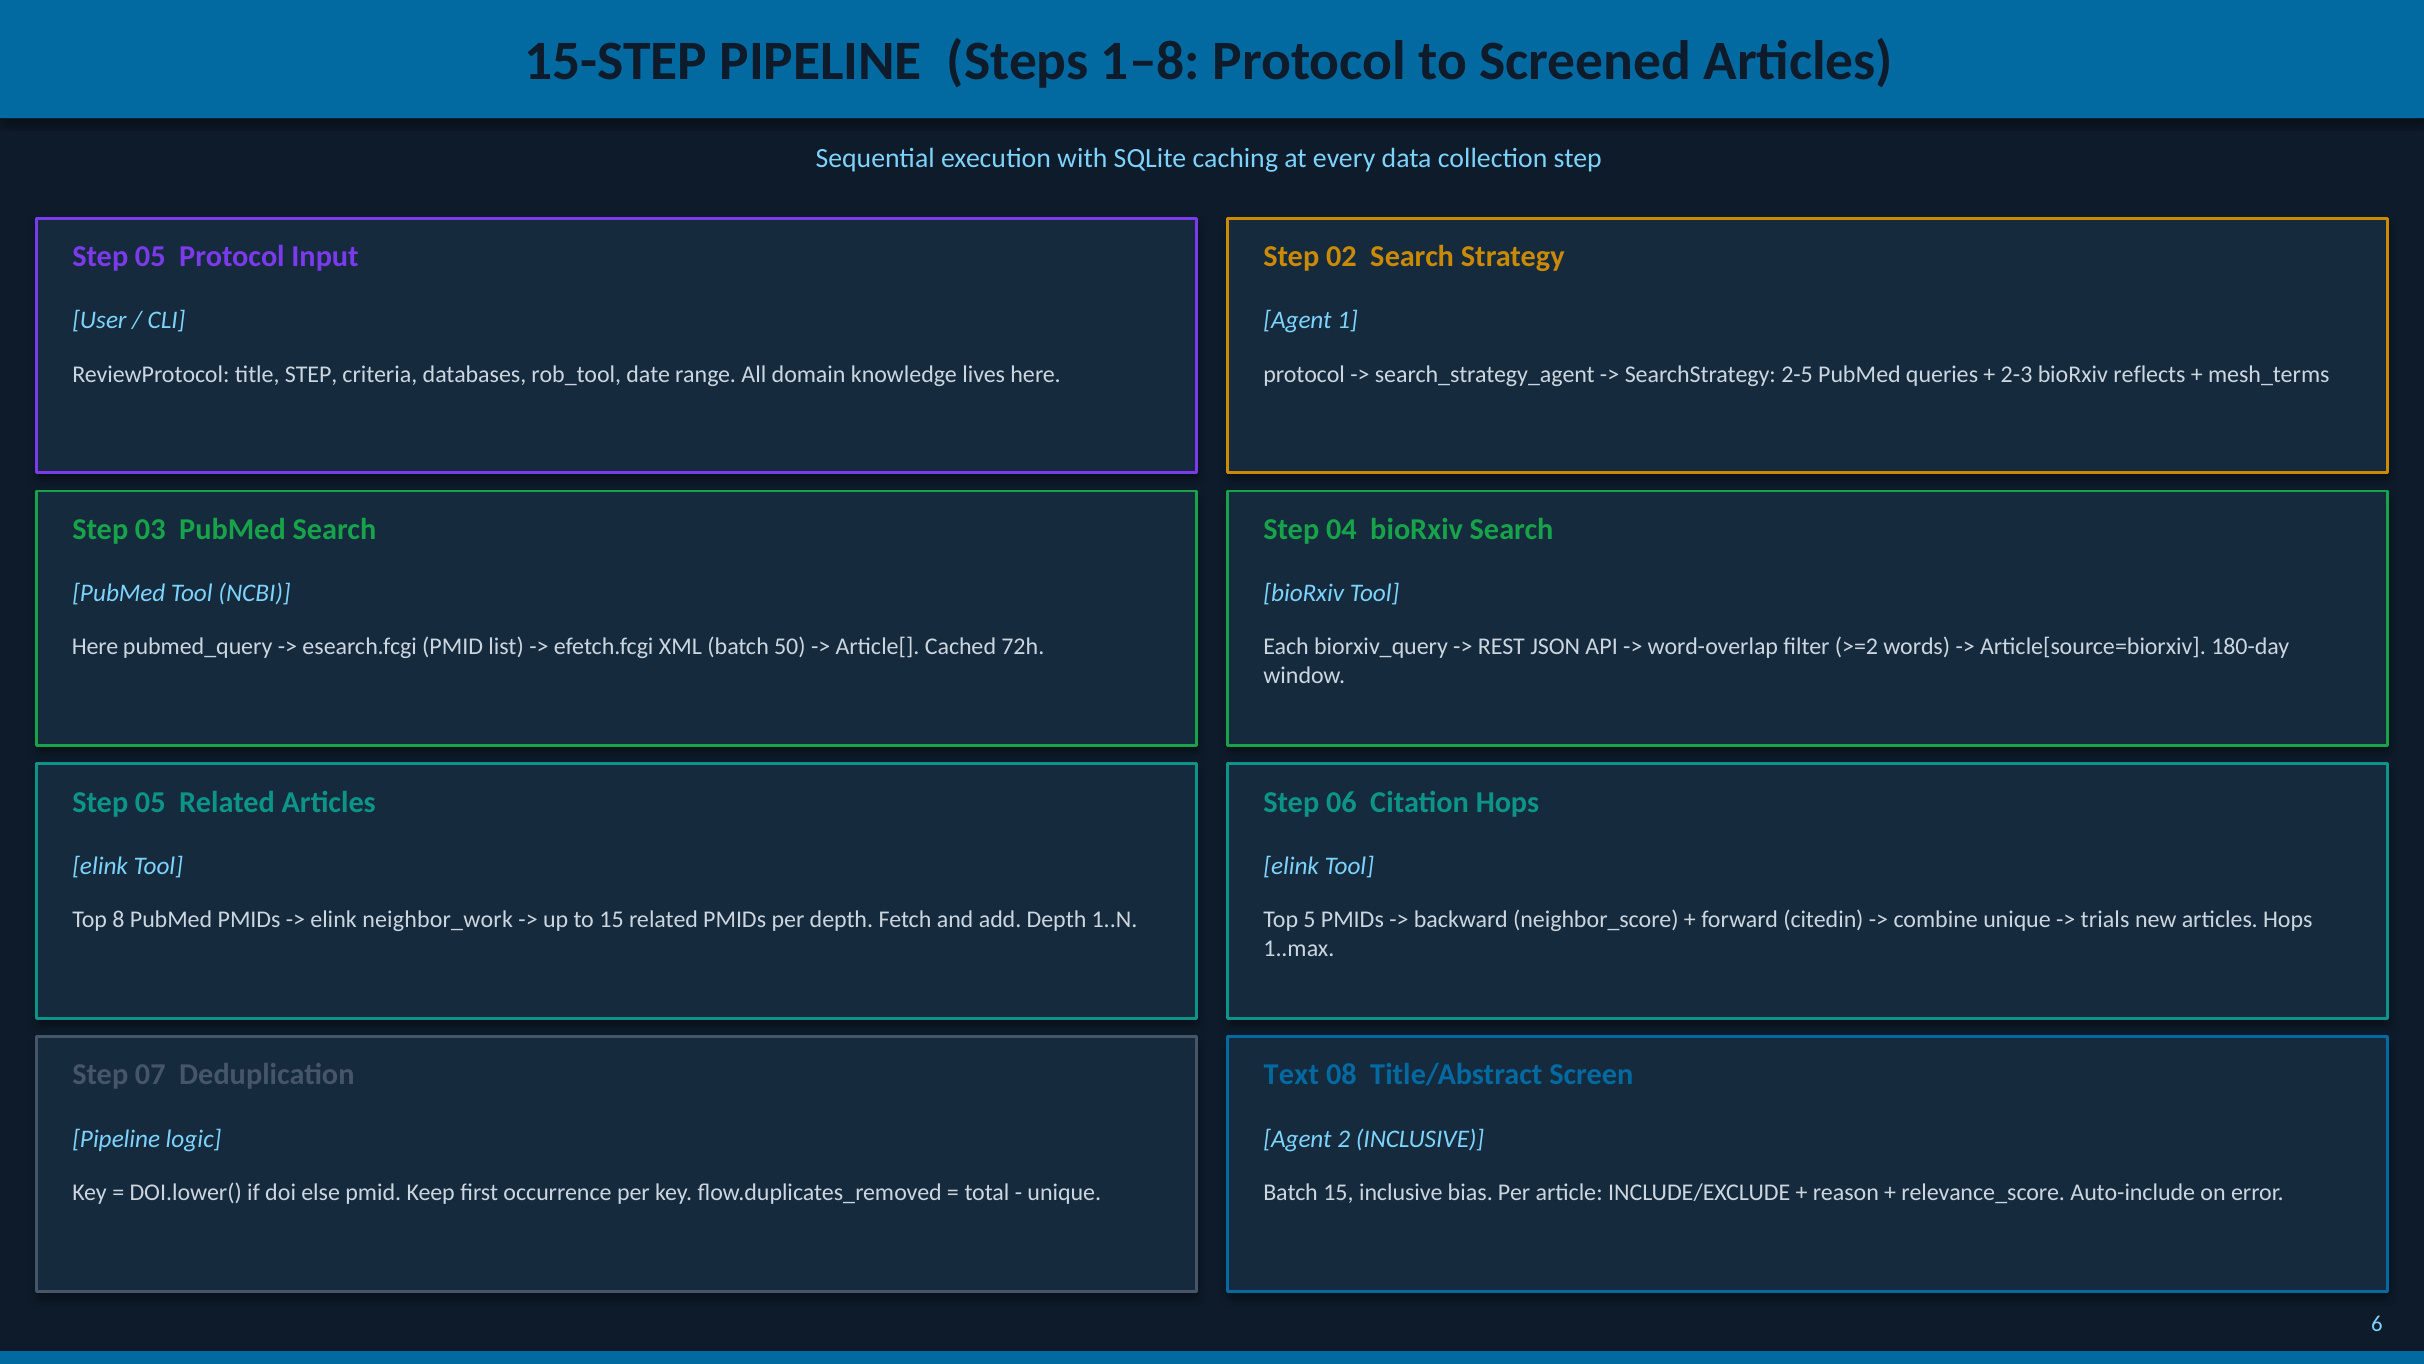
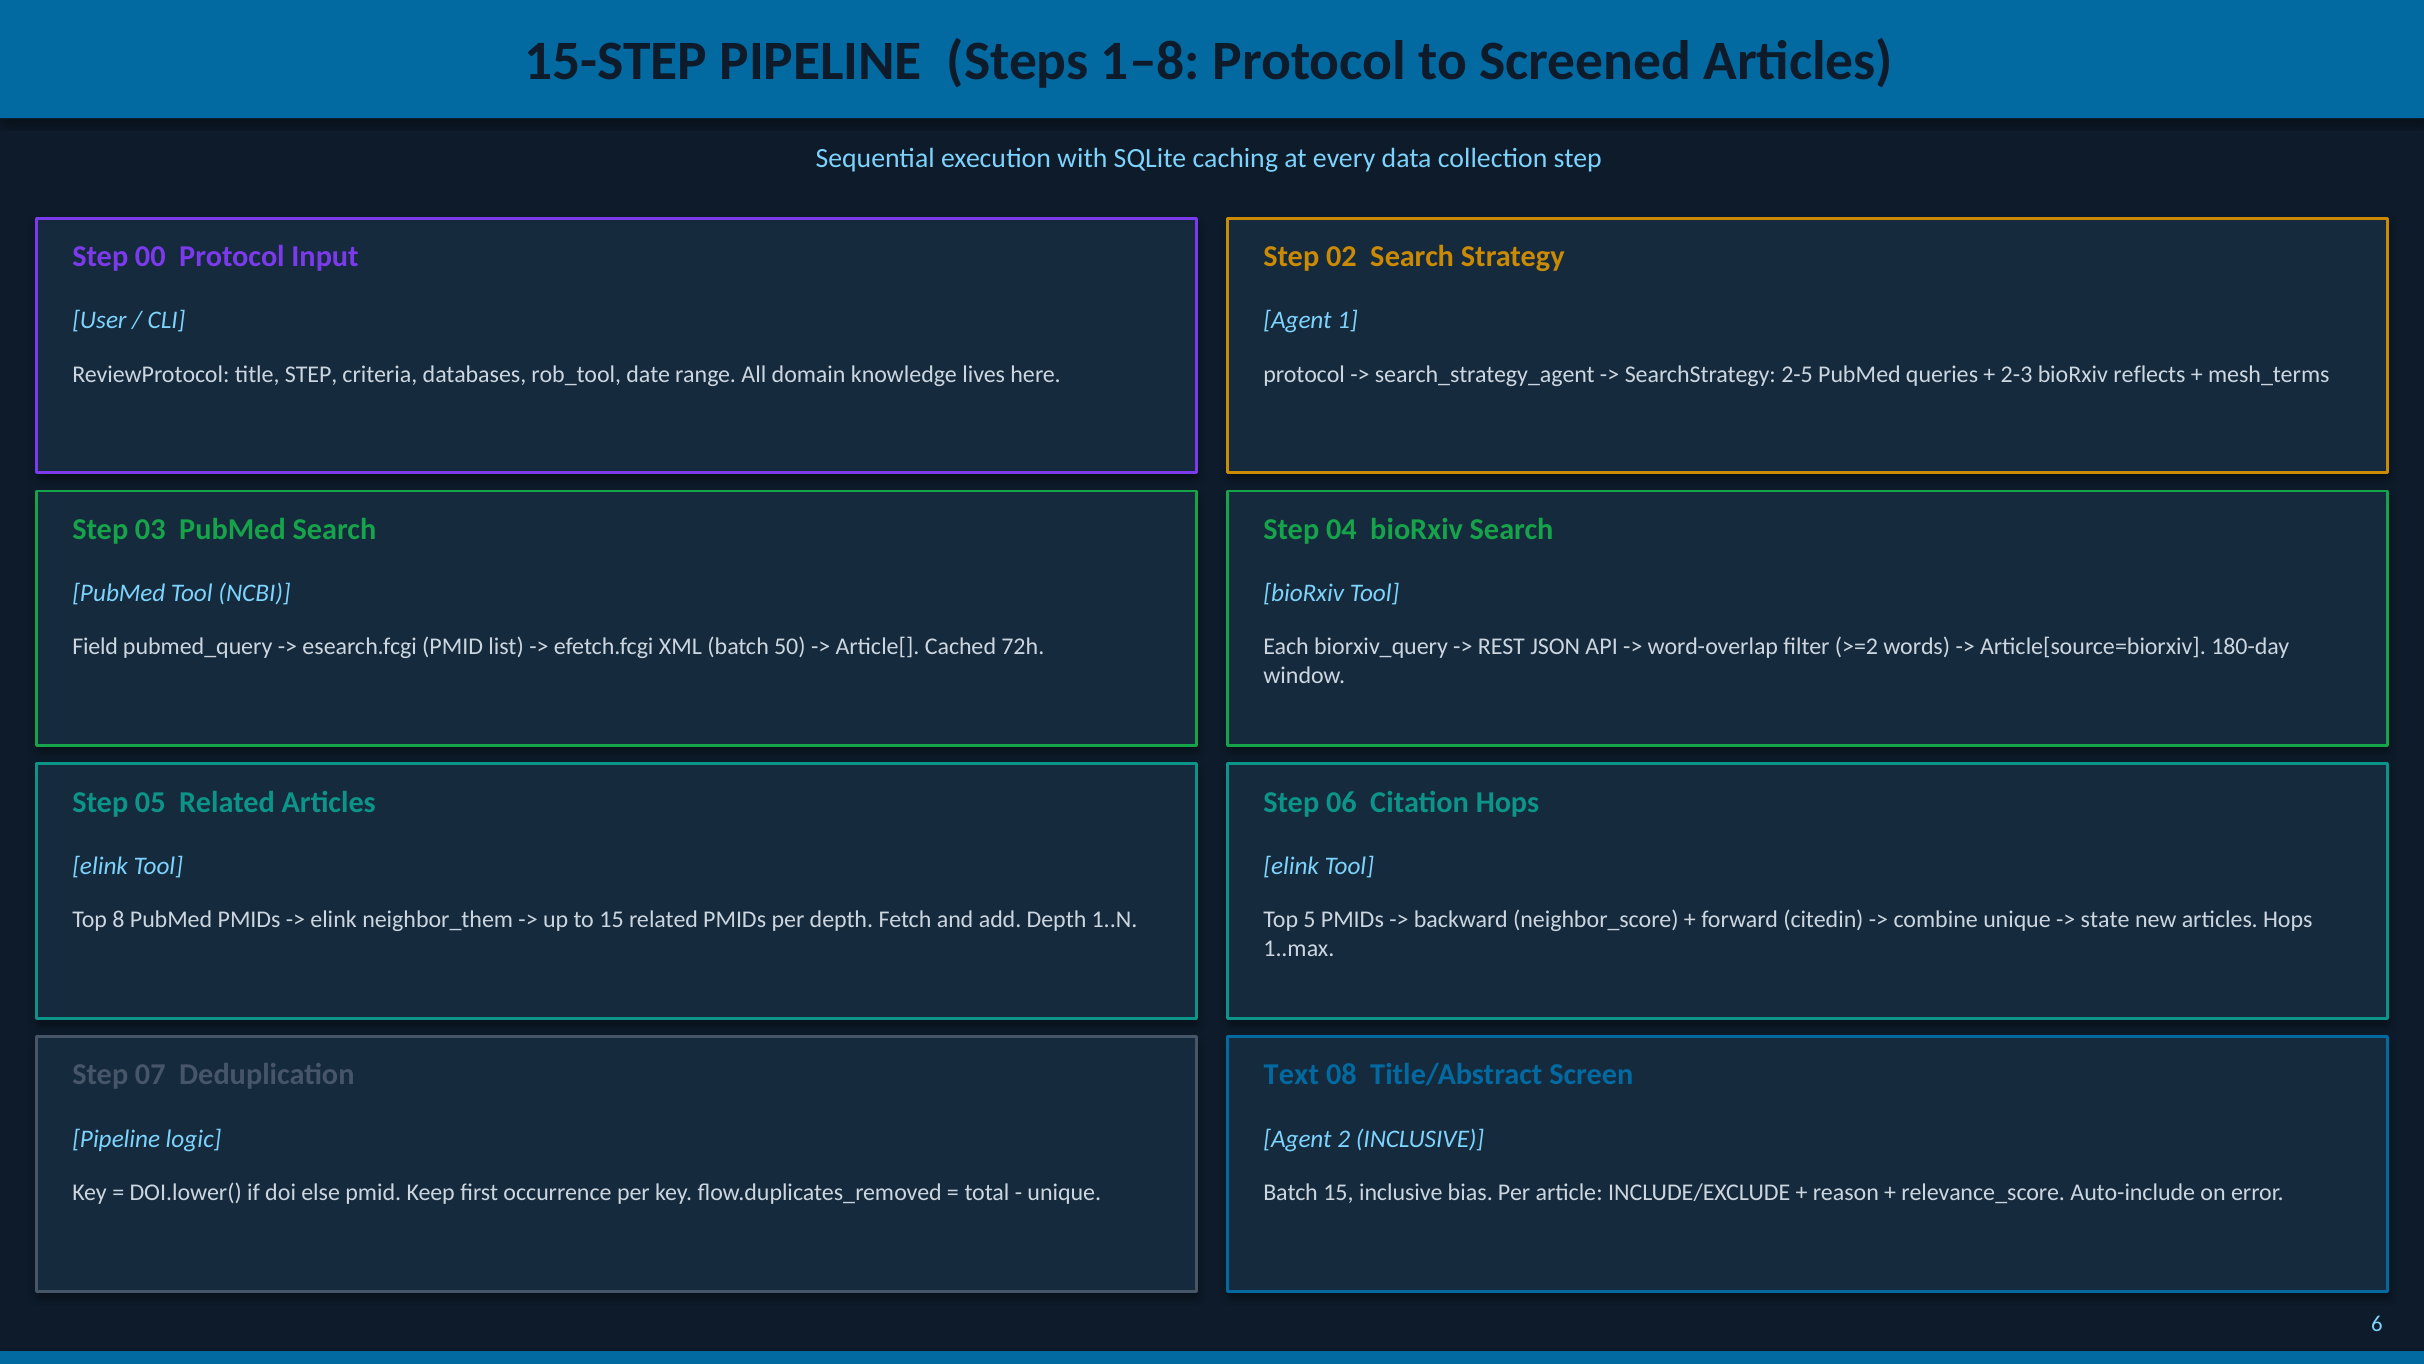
05: 05 -> 00 (150, 256)
Here: Here -> Field (95, 647)
neighbor_work: neighbor_work -> neighbor_them (438, 920)
trials: trials -> state (2105, 920)
